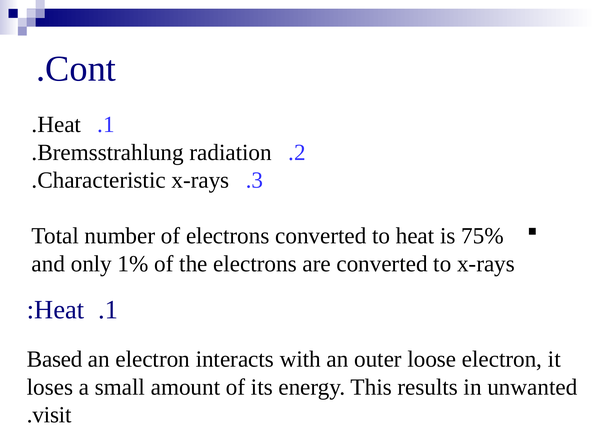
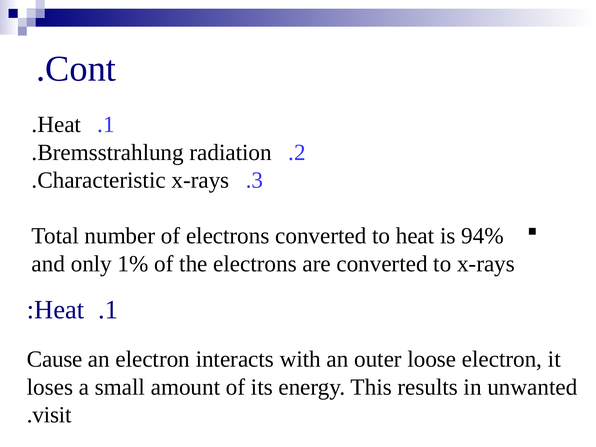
75%: 75% -> 94% (482, 236)
Based: Based -> Cause (55, 359)
